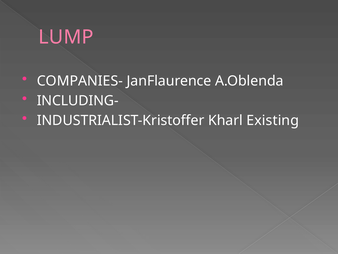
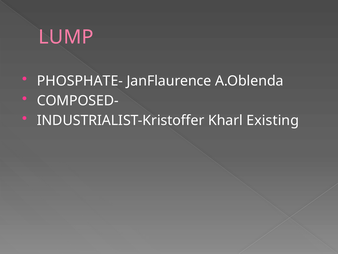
COMPANIES-: COMPANIES- -> PHOSPHATE- (80, 81)
INCLUDING-: INCLUDING- -> COMPOSED- (78, 100)
